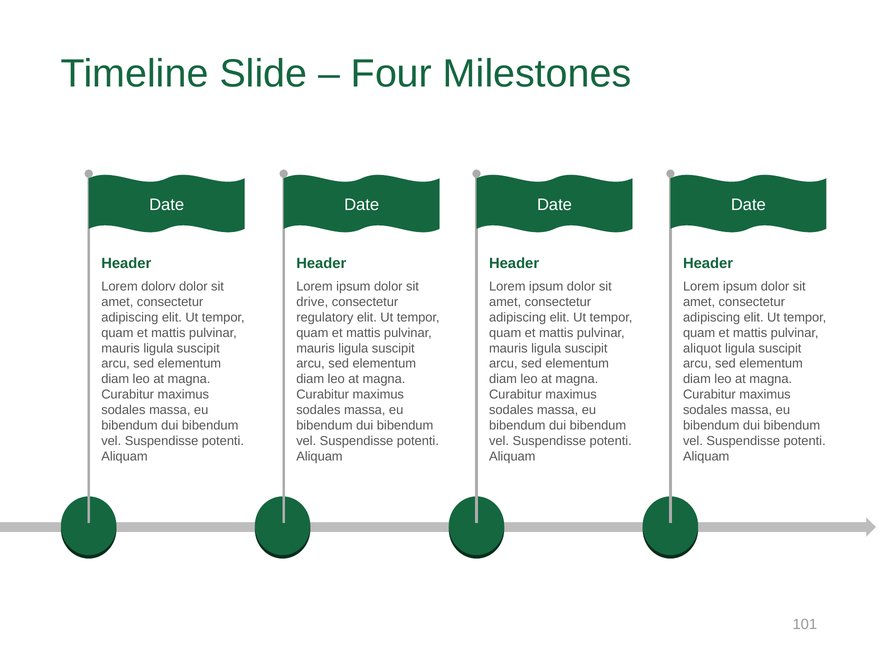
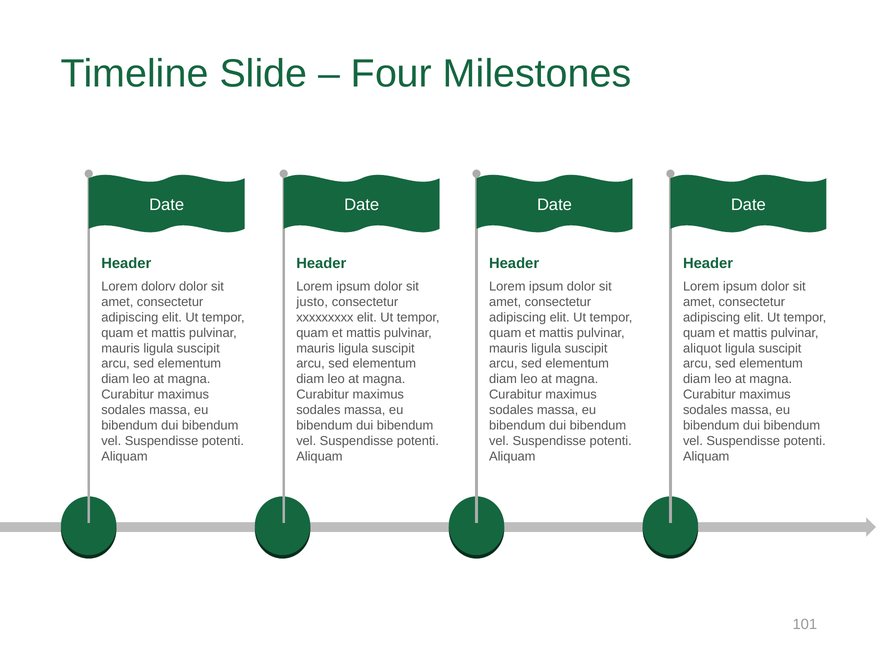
drive: drive -> justo (312, 302)
regulatory: regulatory -> xxxxxxxxx (325, 318)
